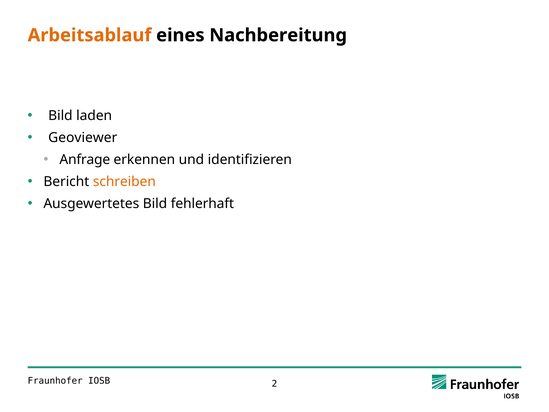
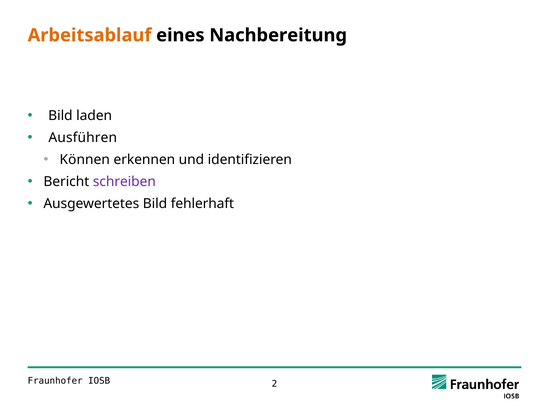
Geoviewer: Geoviewer -> Ausführen (83, 138)
Anfrage: Anfrage -> Können (85, 160)
schreiben colour: orange -> purple (124, 182)
